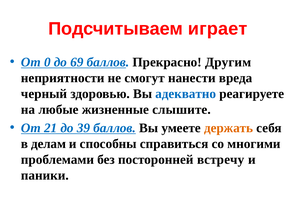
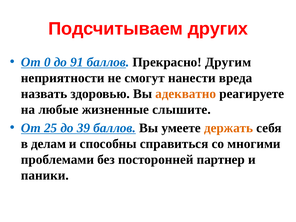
играет: играет -> других (218, 29)
69: 69 -> 91 (77, 62)
черный: черный -> назвать (44, 94)
адекватно colour: blue -> orange (186, 94)
21: 21 -> 25 (51, 128)
встречу: встречу -> партнер (221, 159)
